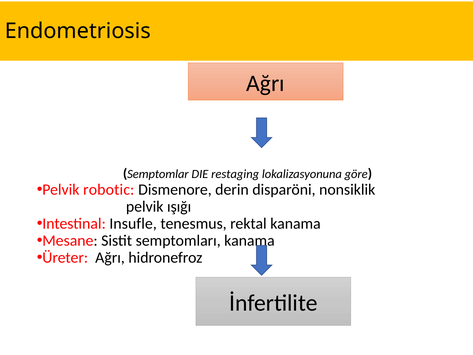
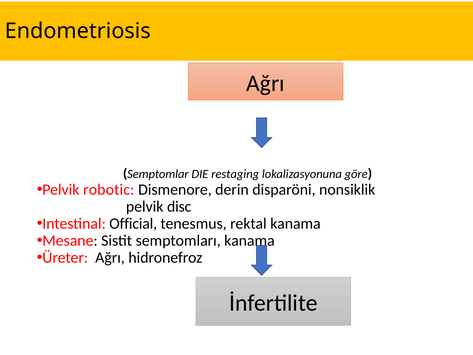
ışığı: ışığı -> disc (179, 207)
Insufle: Insufle -> Official (133, 224)
